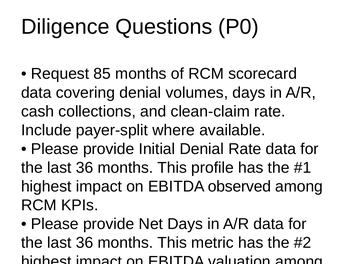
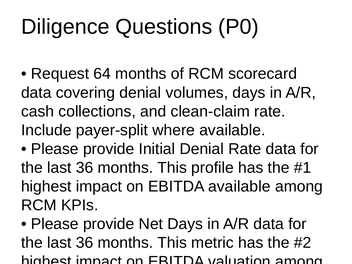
85: 85 -> 64 (102, 74)
EBITDA observed: observed -> available (239, 186)
